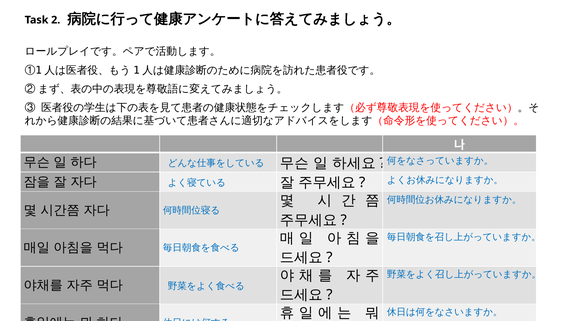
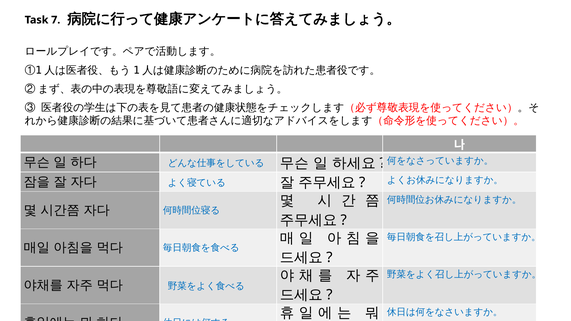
2: 2 -> 7 (56, 20)
